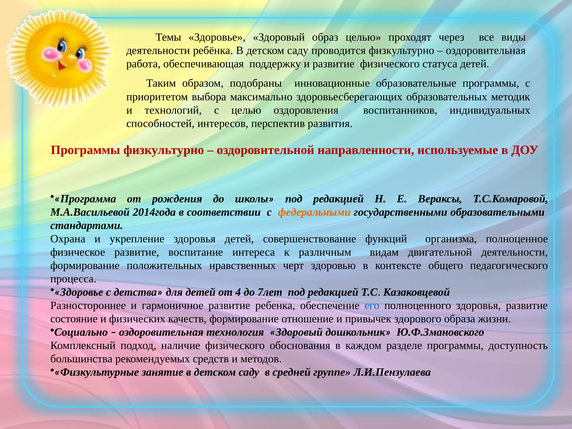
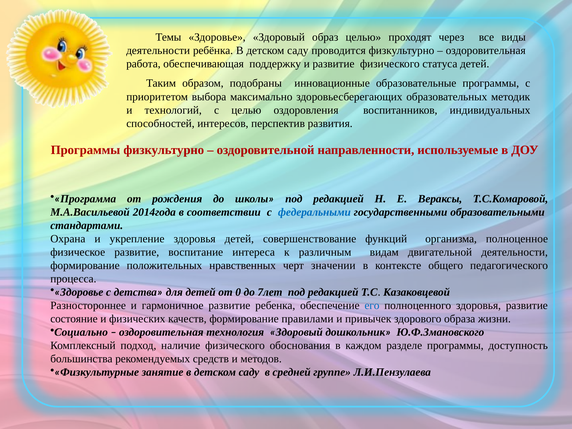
федеральными colour: orange -> blue (314, 212)
здоровью: здоровью -> значении (333, 265)
4: 4 -> 0 (238, 292)
отношение: отношение -> правилами (307, 319)
